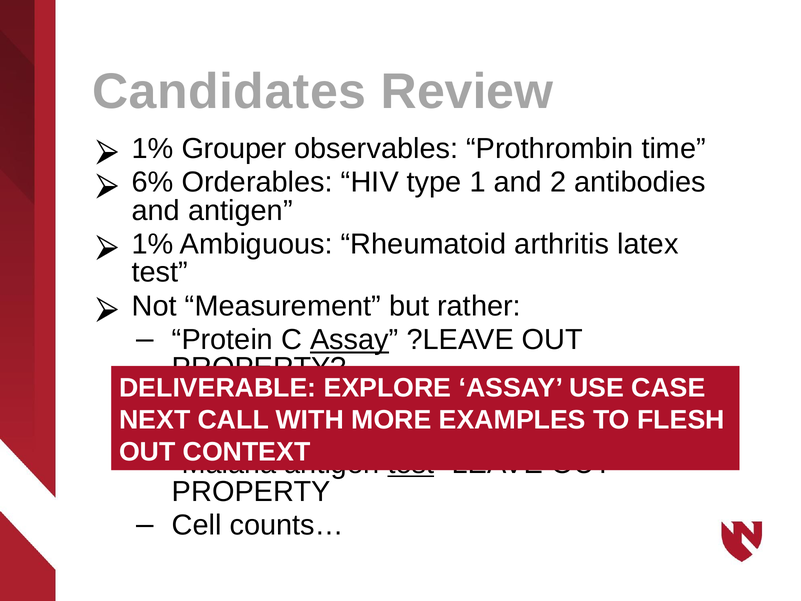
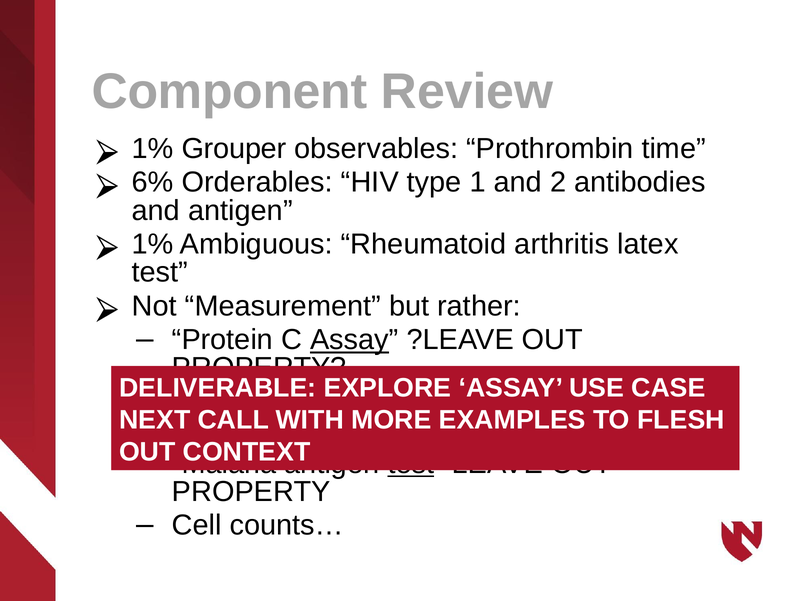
Candidates: Candidates -> Component (230, 92)
